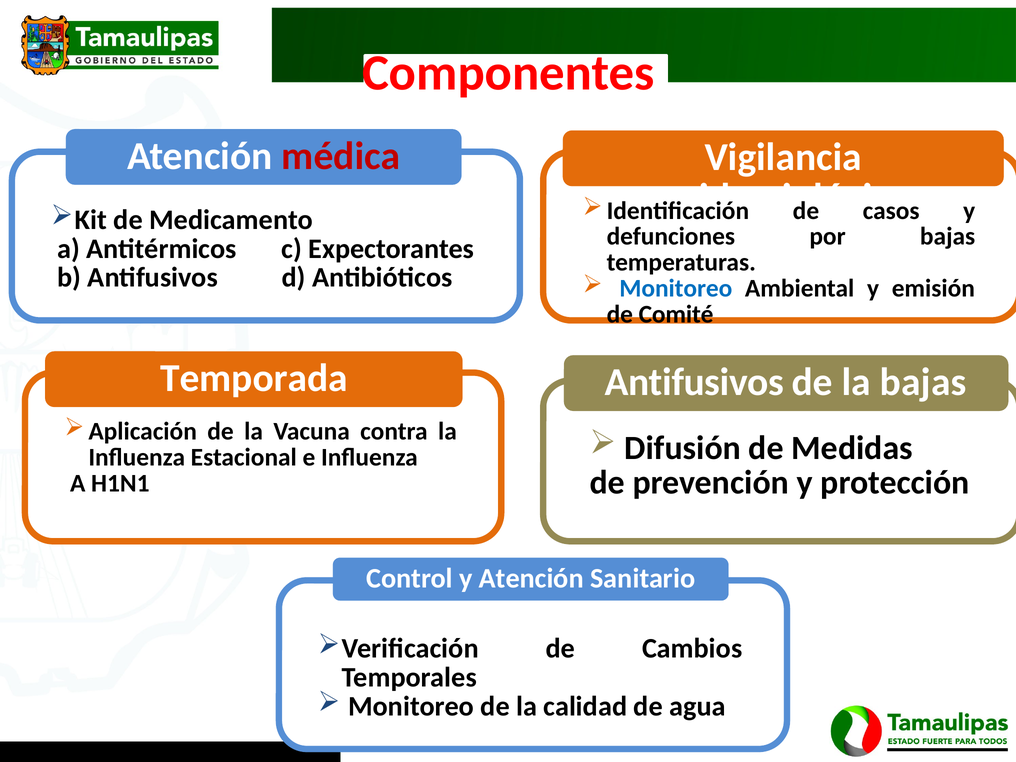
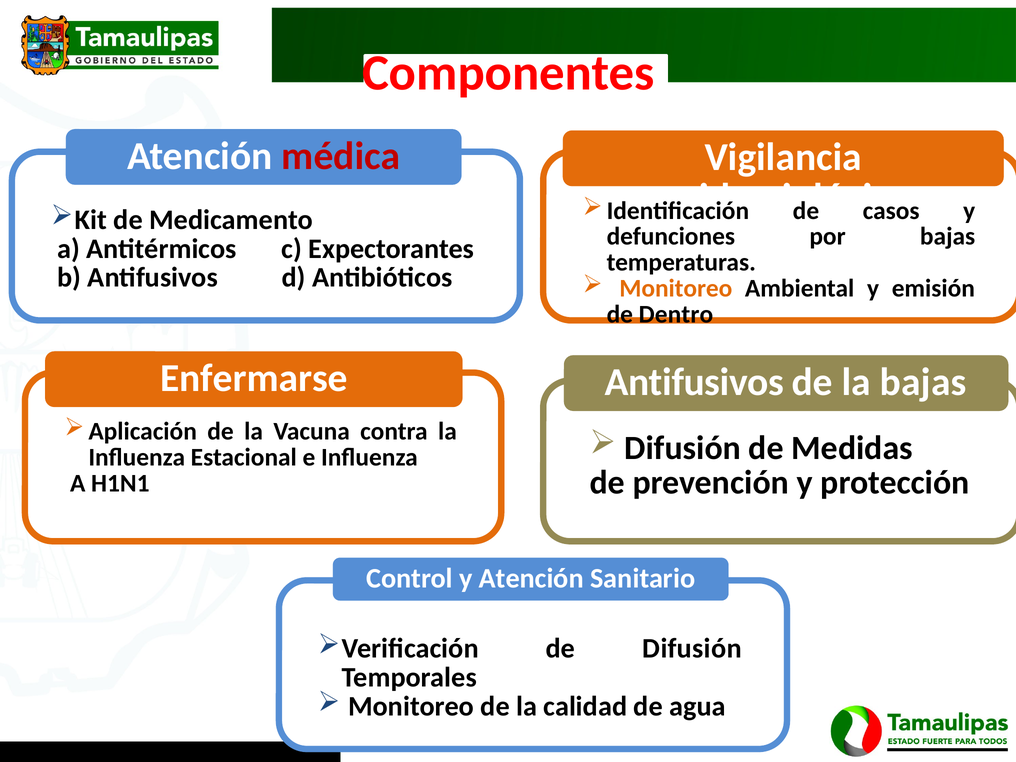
Monitoreo colour: blue -> orange (676, 288)
Comité: Comité -> Dentro (676, 314)
Temporada: Temporada -> Enfermarse (254, 378)
de Cambios: Cambios -> Difusión (692, 649)
